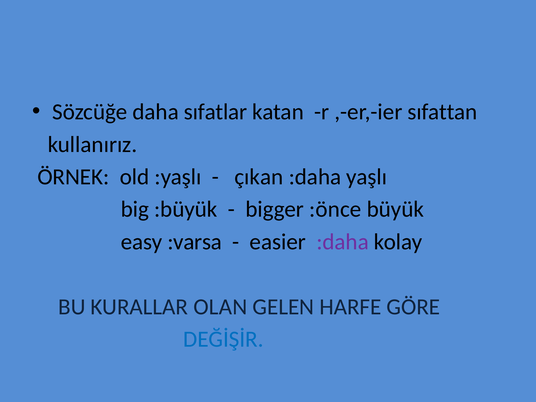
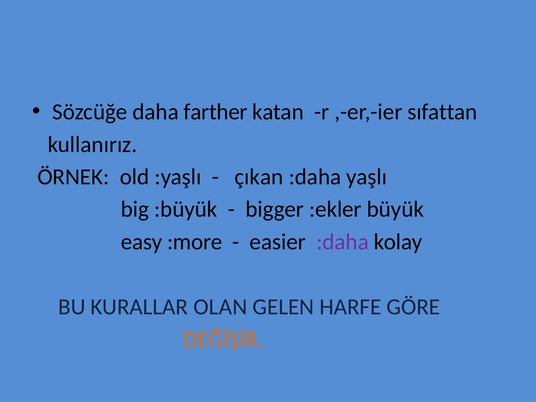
sıfatlar: sıfatlar -> farther (216, 112)
:önce: :önce -> :ekler (335, 209)
:varsa: :varsa -> :more (195, 242)
DEĞİŞİR colour: blue -> orange (223, 339)
